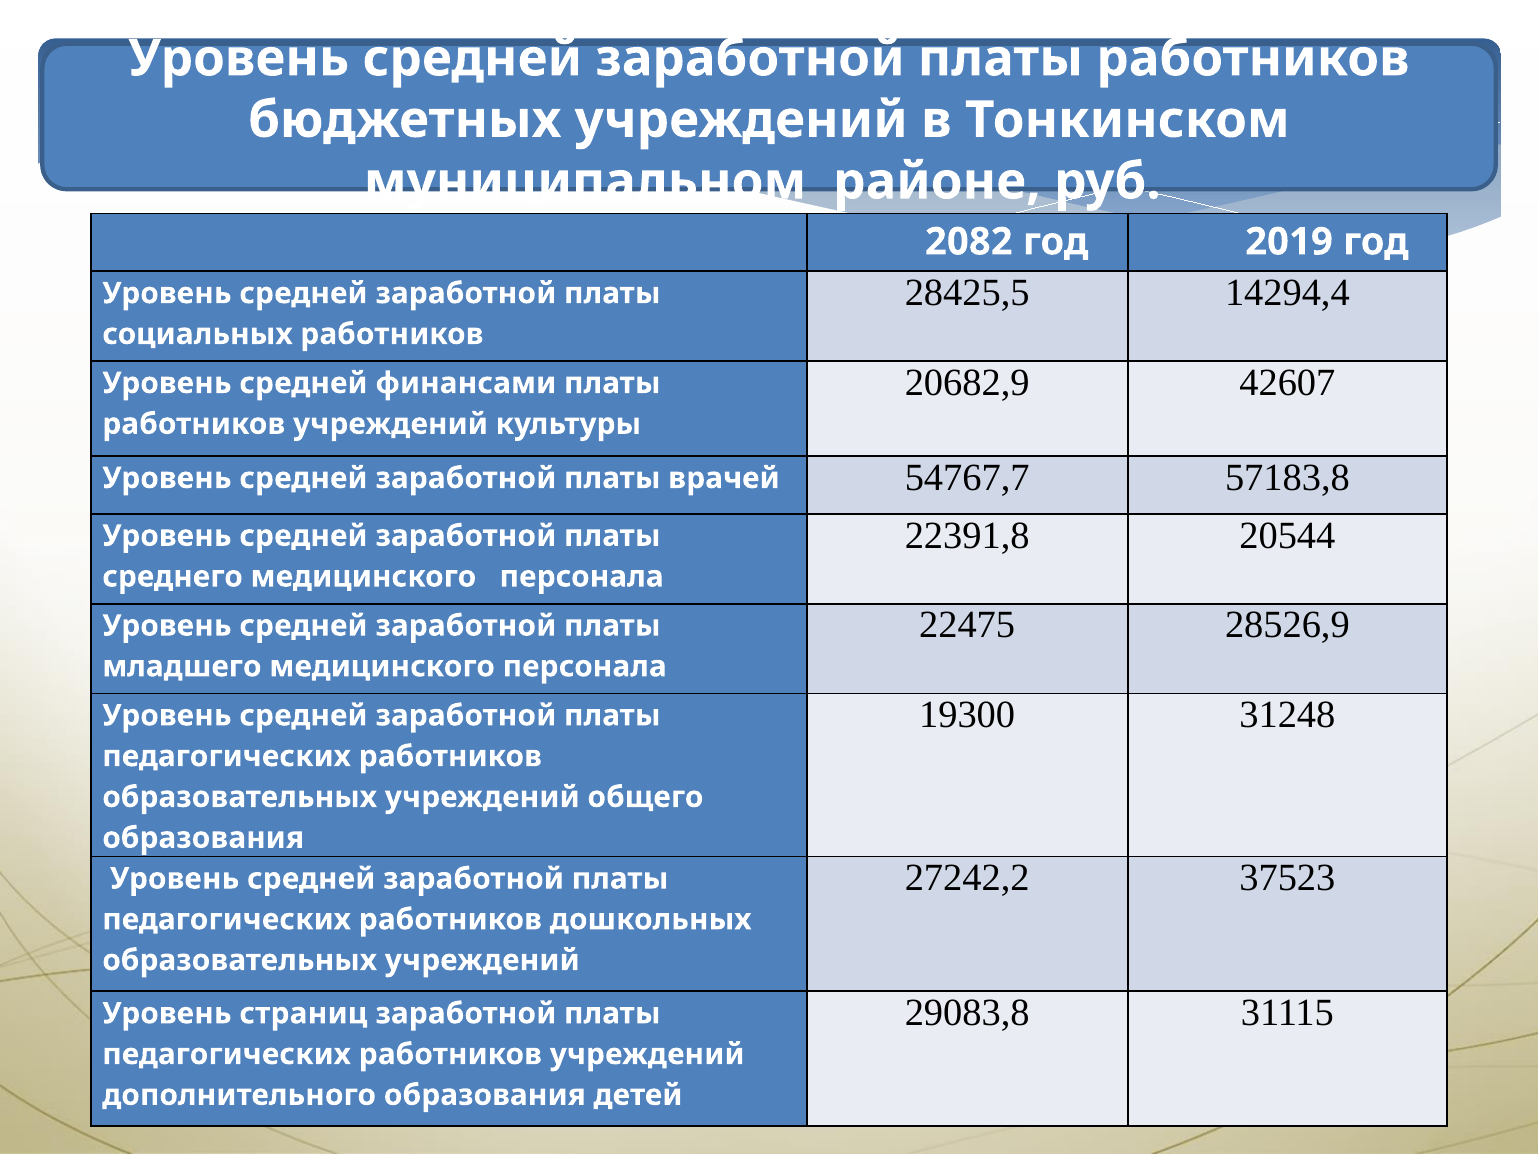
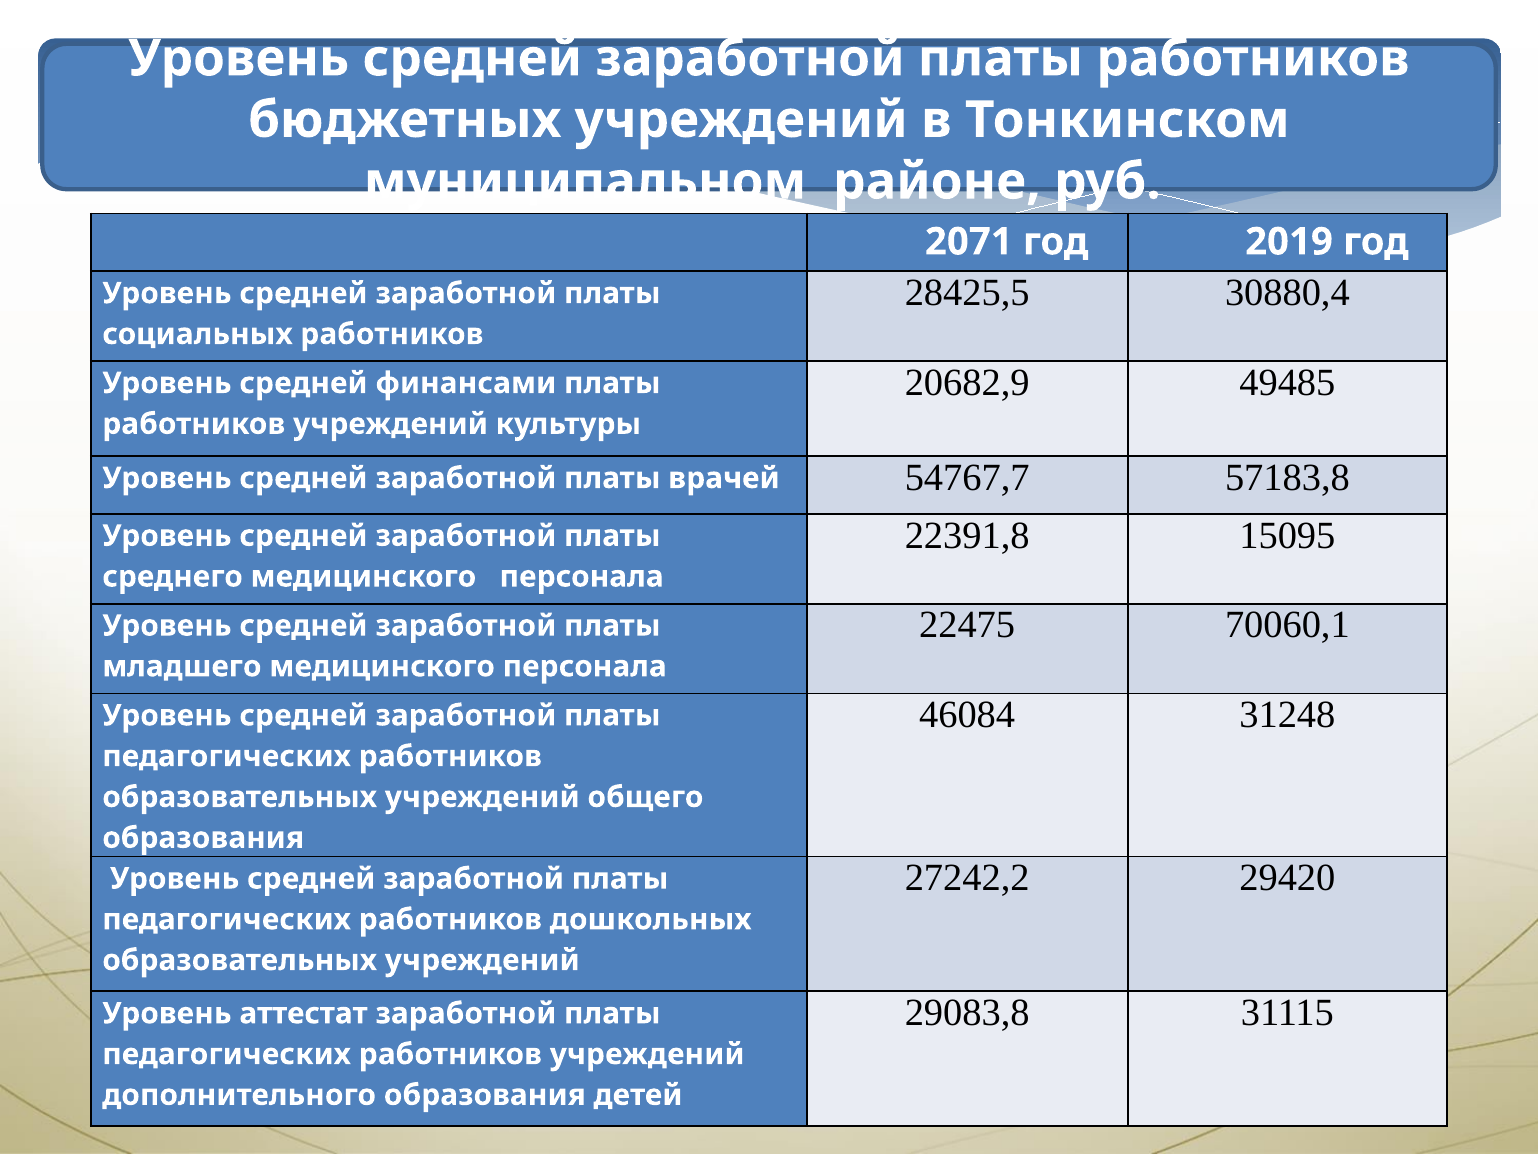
2082: 2082 -> 2071 (969, 242)
14294,4: 14294,4 -> 30880,4 (1287, 293)
42607: 42607 -> 49485 (1287, 383)
20544: 20544 -> 15095 (1287, 535)
28526,9: 28526,9 -> 70060,1 (1287, 625)
19300: 19300 -> 46084 (967, 715)
37523: 37523 -> 29420 (1287, 878)
страниц: страниц -> аттестат (304, 1013)
